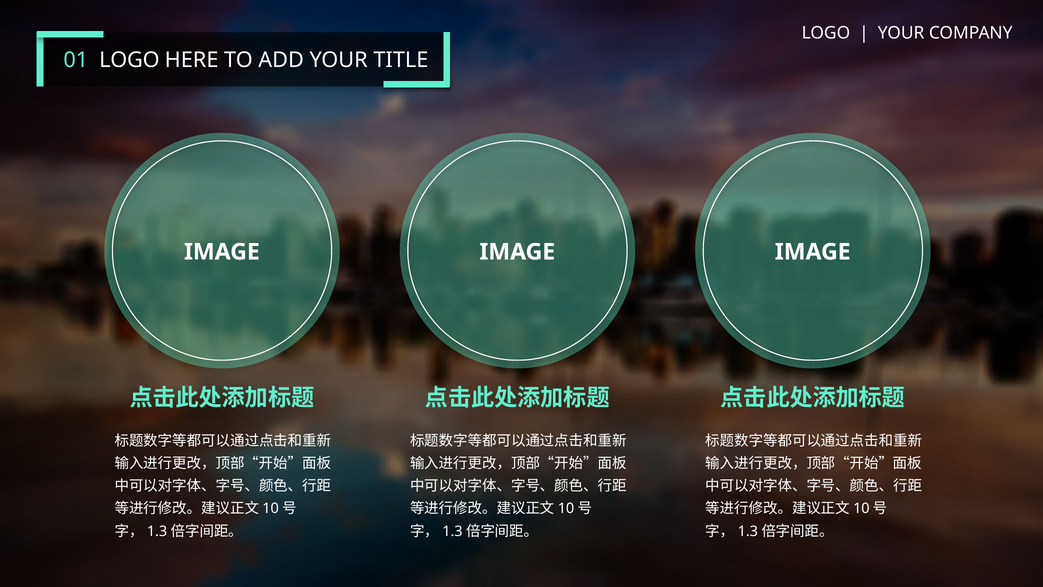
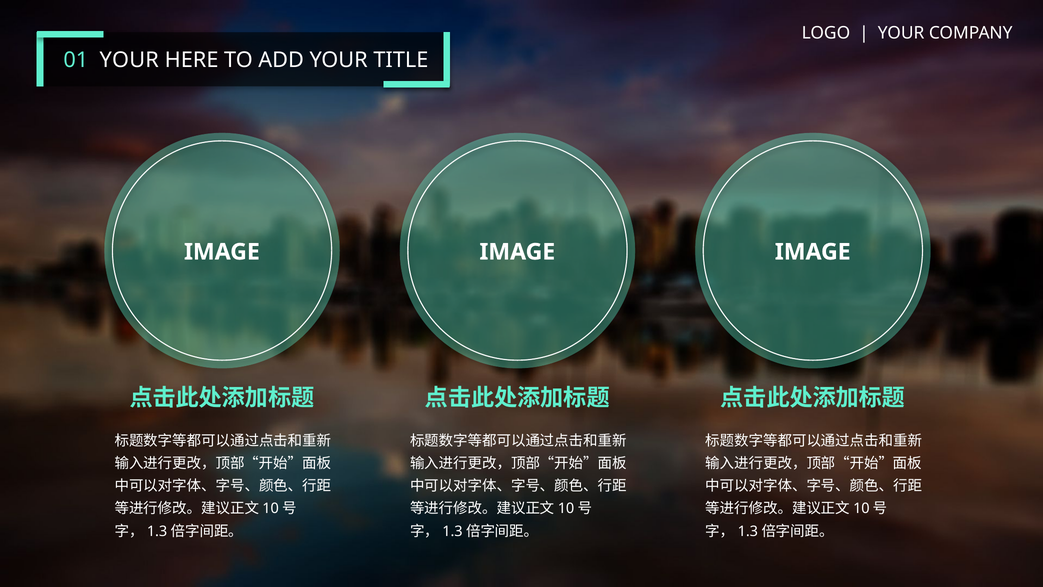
01 LOGO: LOGO -> YOUR (129, 60)
